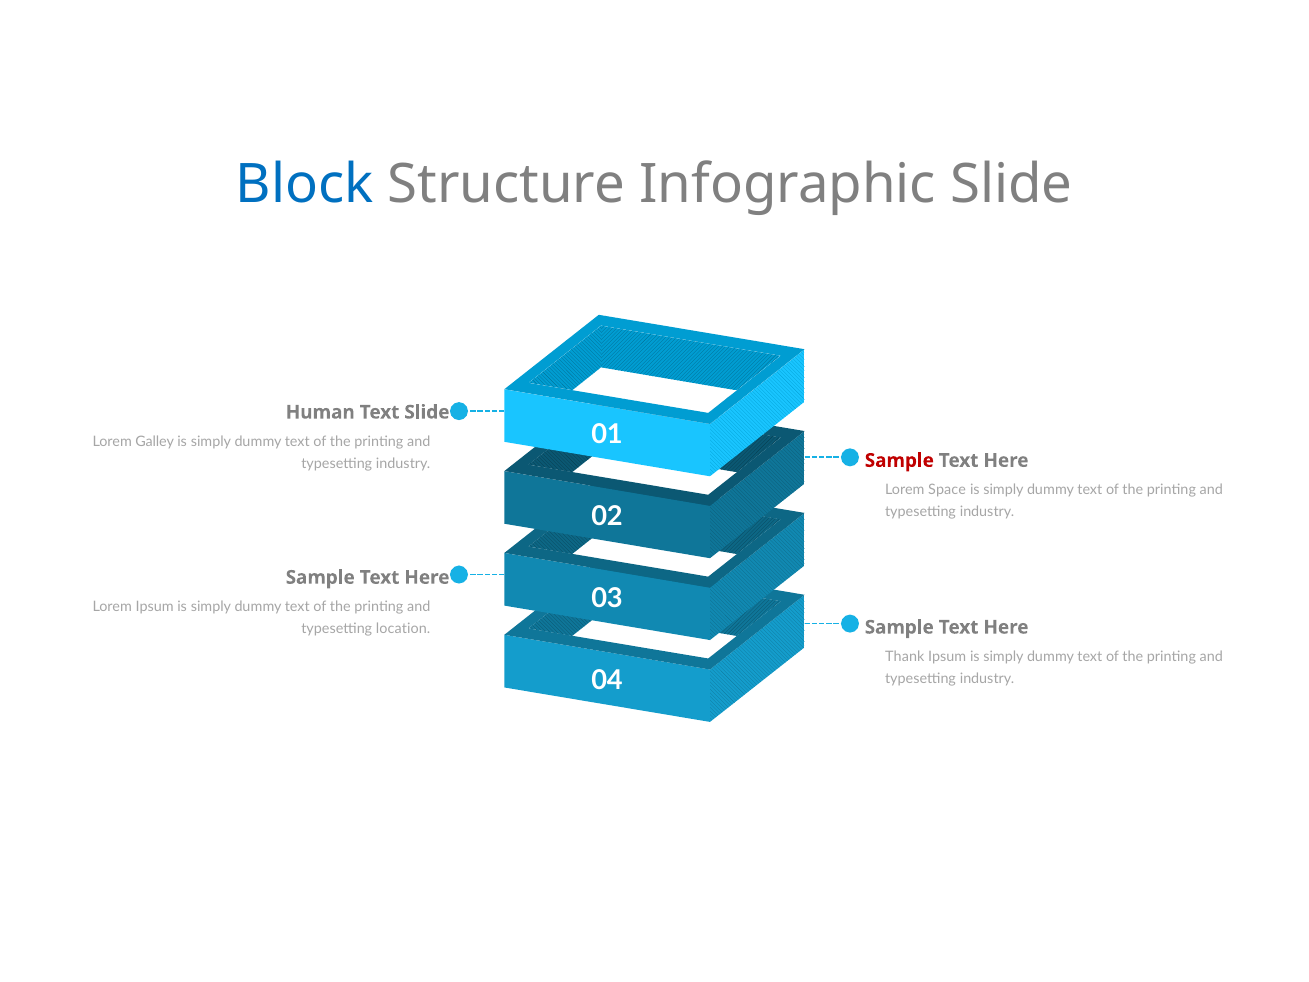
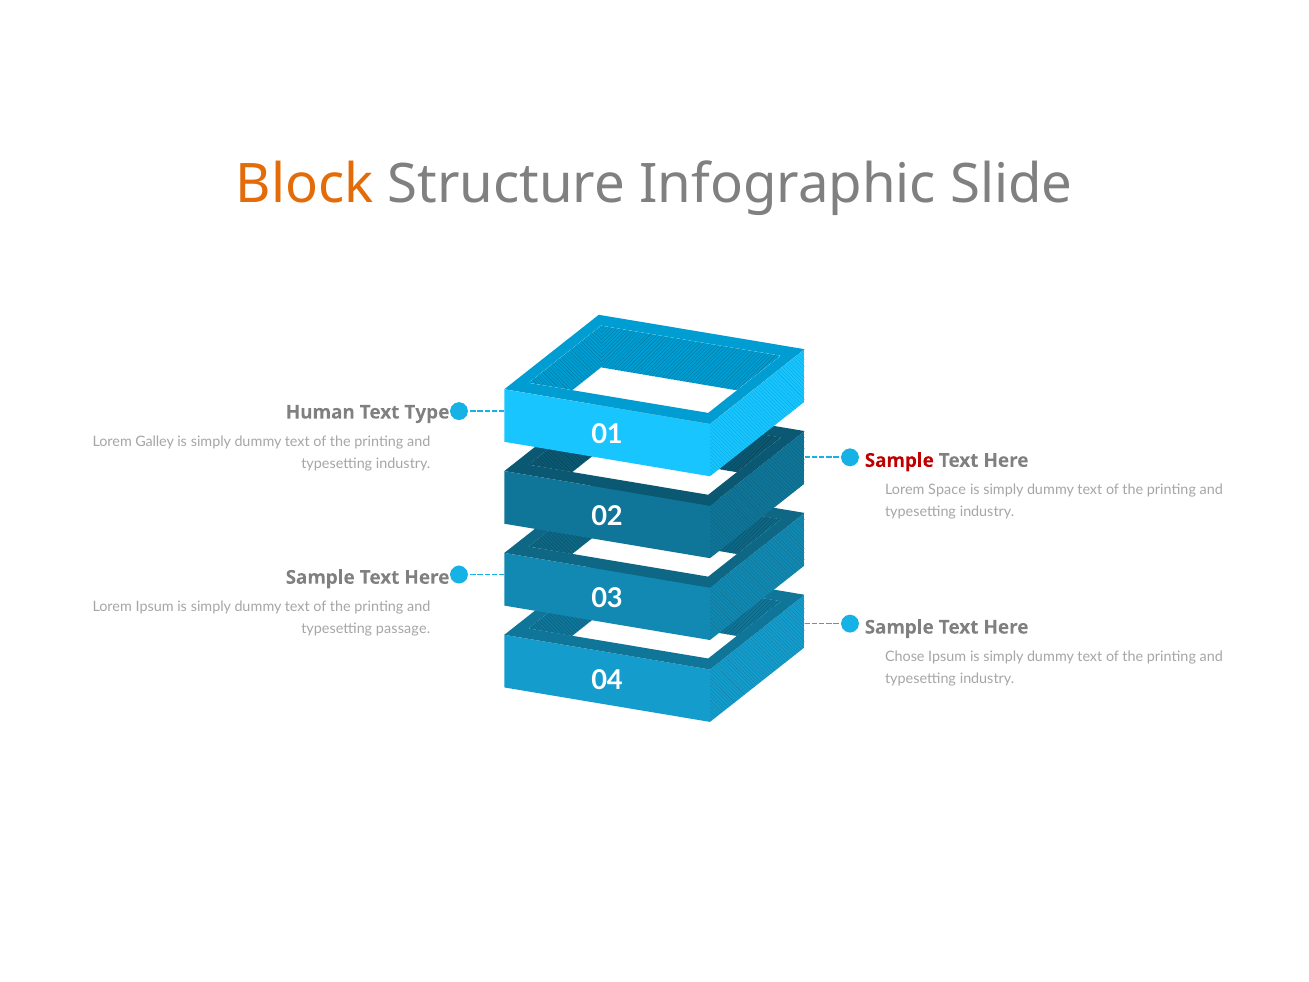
Block colour: blue -> orange (305, 184)
Text Slide: Slide -> Type (427, 412)
location: location -> passage (403, 629)
Thank: Thank -> Chose (905, 656)
